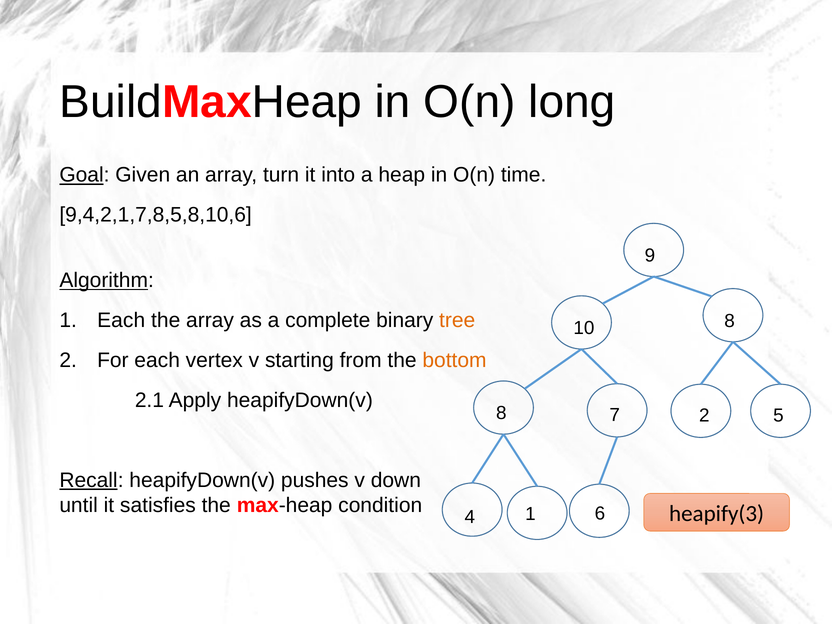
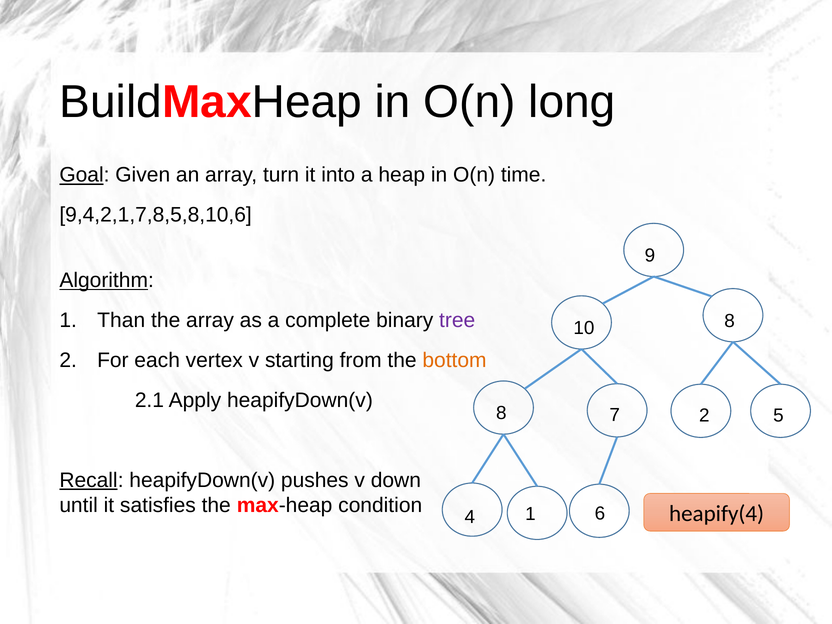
1 Each: Each -> Than (121, 320)
tree colour: orange -> purple (457, 320)
heapify(3: heapify(3 -> heapify(4 (717, 514)
